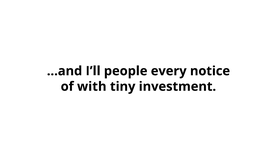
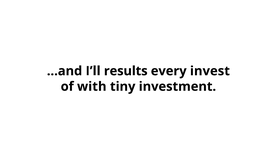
people: people -> results (126, 71)
notice: notice -> invest (210, 71)
